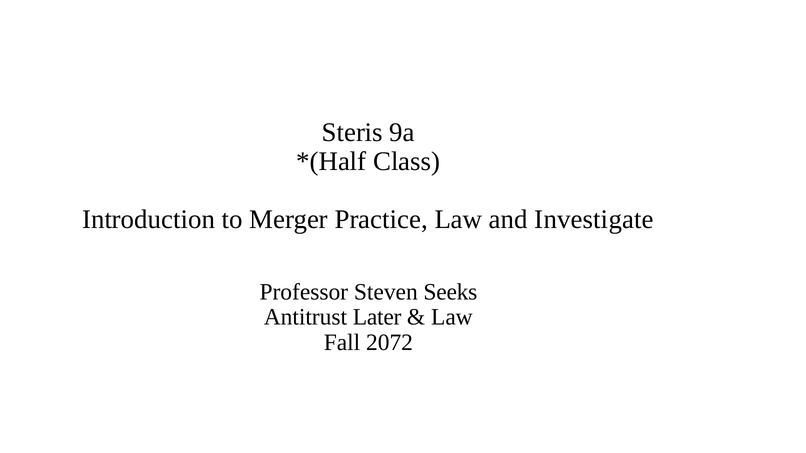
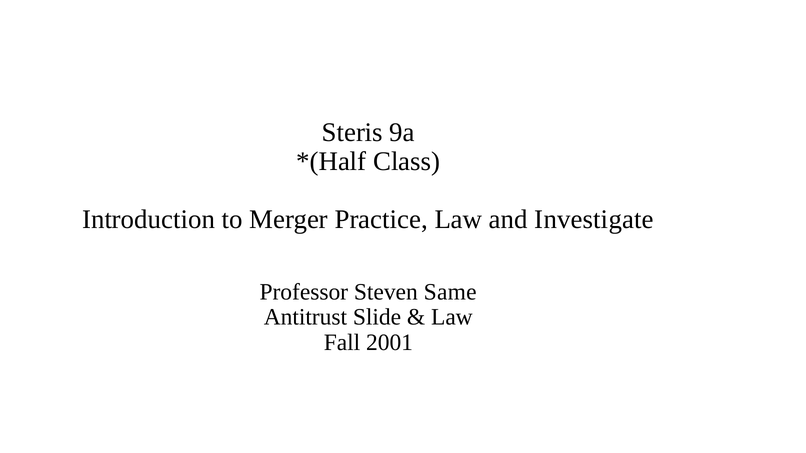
Seeks: Seeks -> Same (450, 292)
Later: Later -> Slide (377, 317)
2072: 2072 -> 2001 (390, 343)
